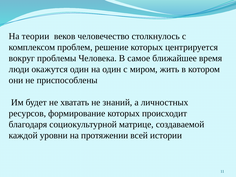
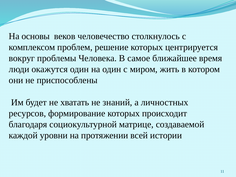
теории: теории -> основы (36, 36)
